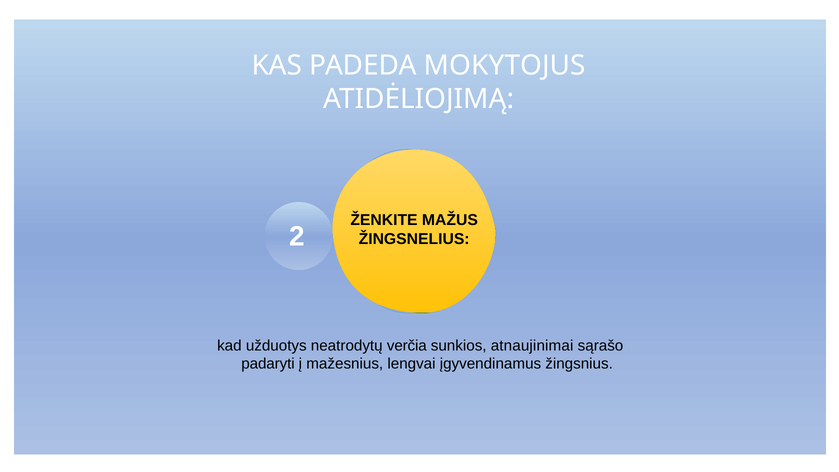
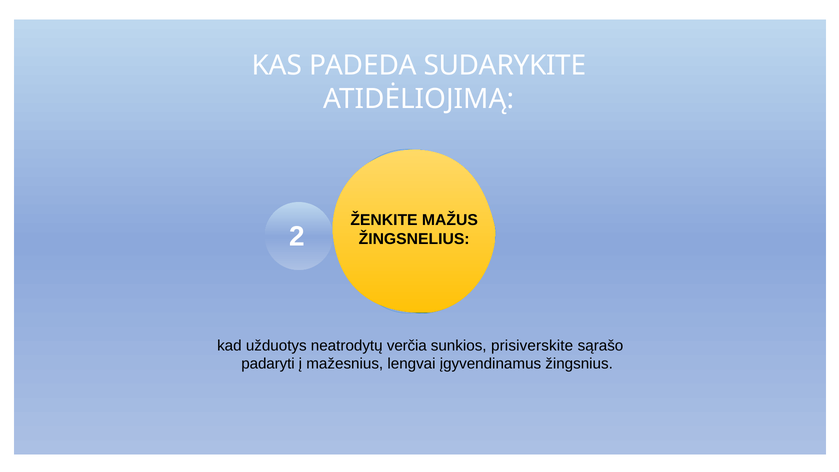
MOKYTOJUS: MOKYTOJUS -> SUDARYKITE (505, 66)
atnaujinimai: atnaujinimai -> prisiverskite (532, 346)
